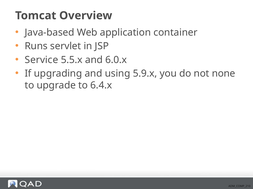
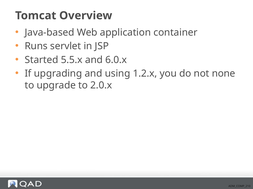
Service: Service -> Started (42, 60)
5.9.x: 5.9.x -> 1.2.x (145, 74)
6.4.x: 6.4.x -> 2.0.x (101, 86)
